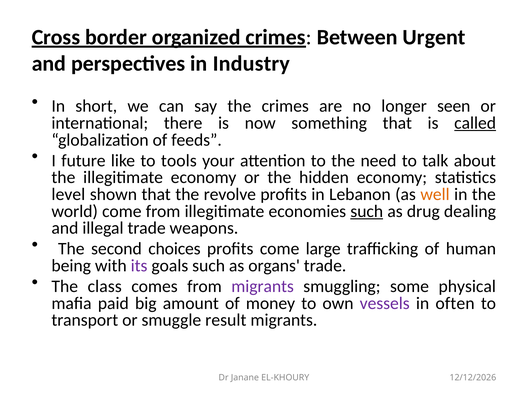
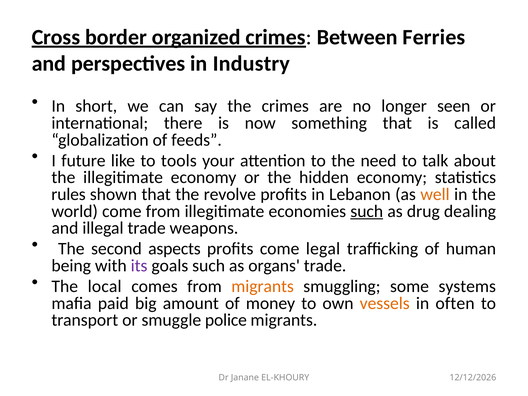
Urgent: Urgent -> Ferries (434, 37)
called underline: present -> none (475, 123)
level: level -> rules (68, 194)
choices: choices -> aspects (174, 249)
large: large -> legal (323, 249)
class: class -> local (105, 286)
migrants colour: purple -> orange (263, 286)
physical: physical -> systems (467, 286)
vessels colour: purple -> orange (385, 303)
result: result -> police (226, 320)
